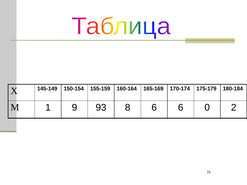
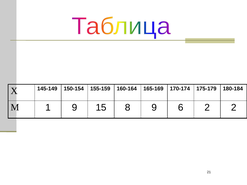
93: 93 -> 15 (101, 108)
8 6: 6 -> 9 (154, 108)
6 0: 0 -> 2 (207, 108)
